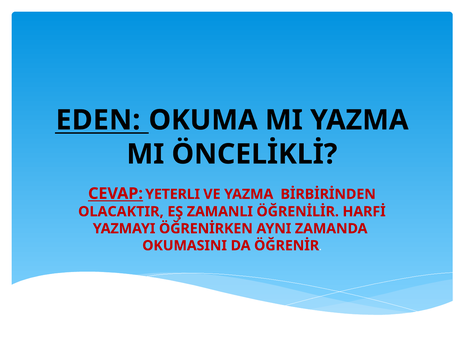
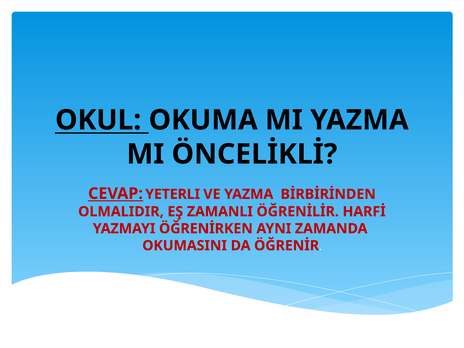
EDEN: EDEN -> OKUL (98, 120)
OLACAKTIR: OLACAKTIR -> OLMALIDIR (121, 212)
